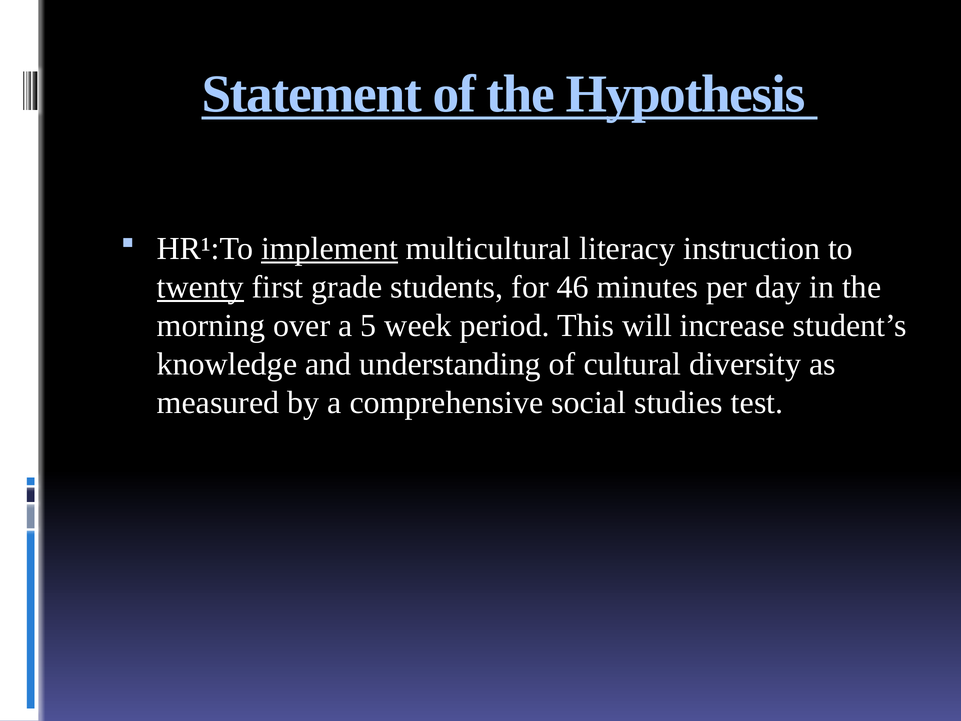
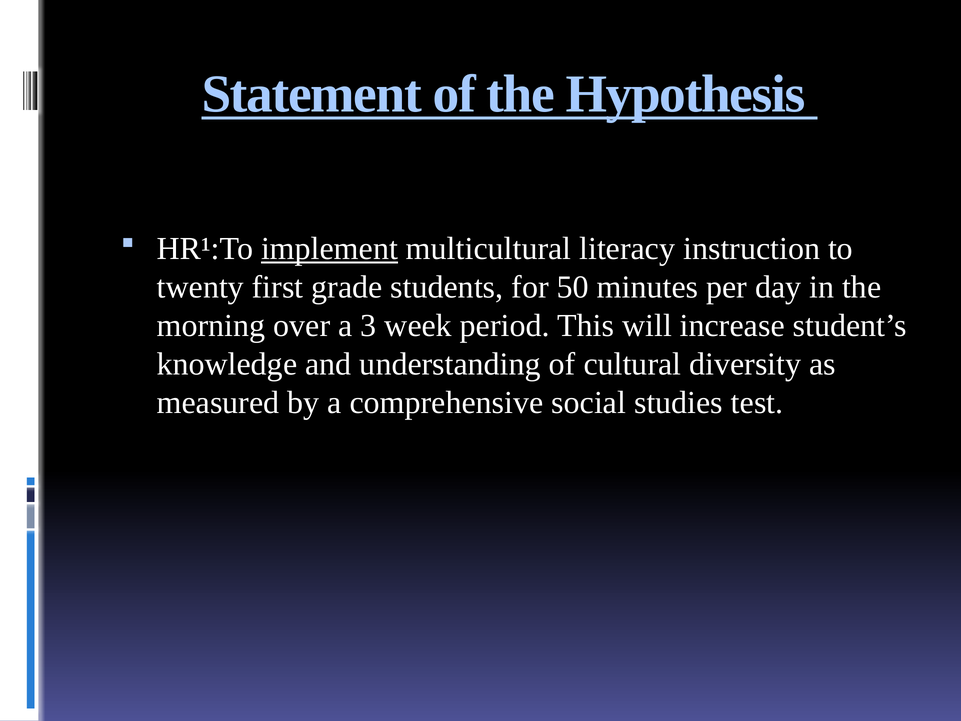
twenty underline: present -> none (200, 287)
46: 46 -> 50 (573, 287)
5: 5 -> 3 (368, 325)
